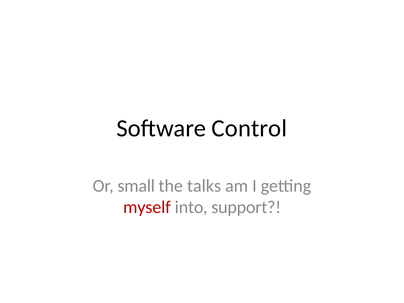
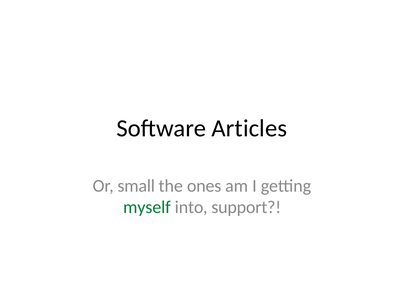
Control: Control -> Articles (249, 128)
talks: talks -> ones (204, 186)
myself colour: red -> green (147, 207)
